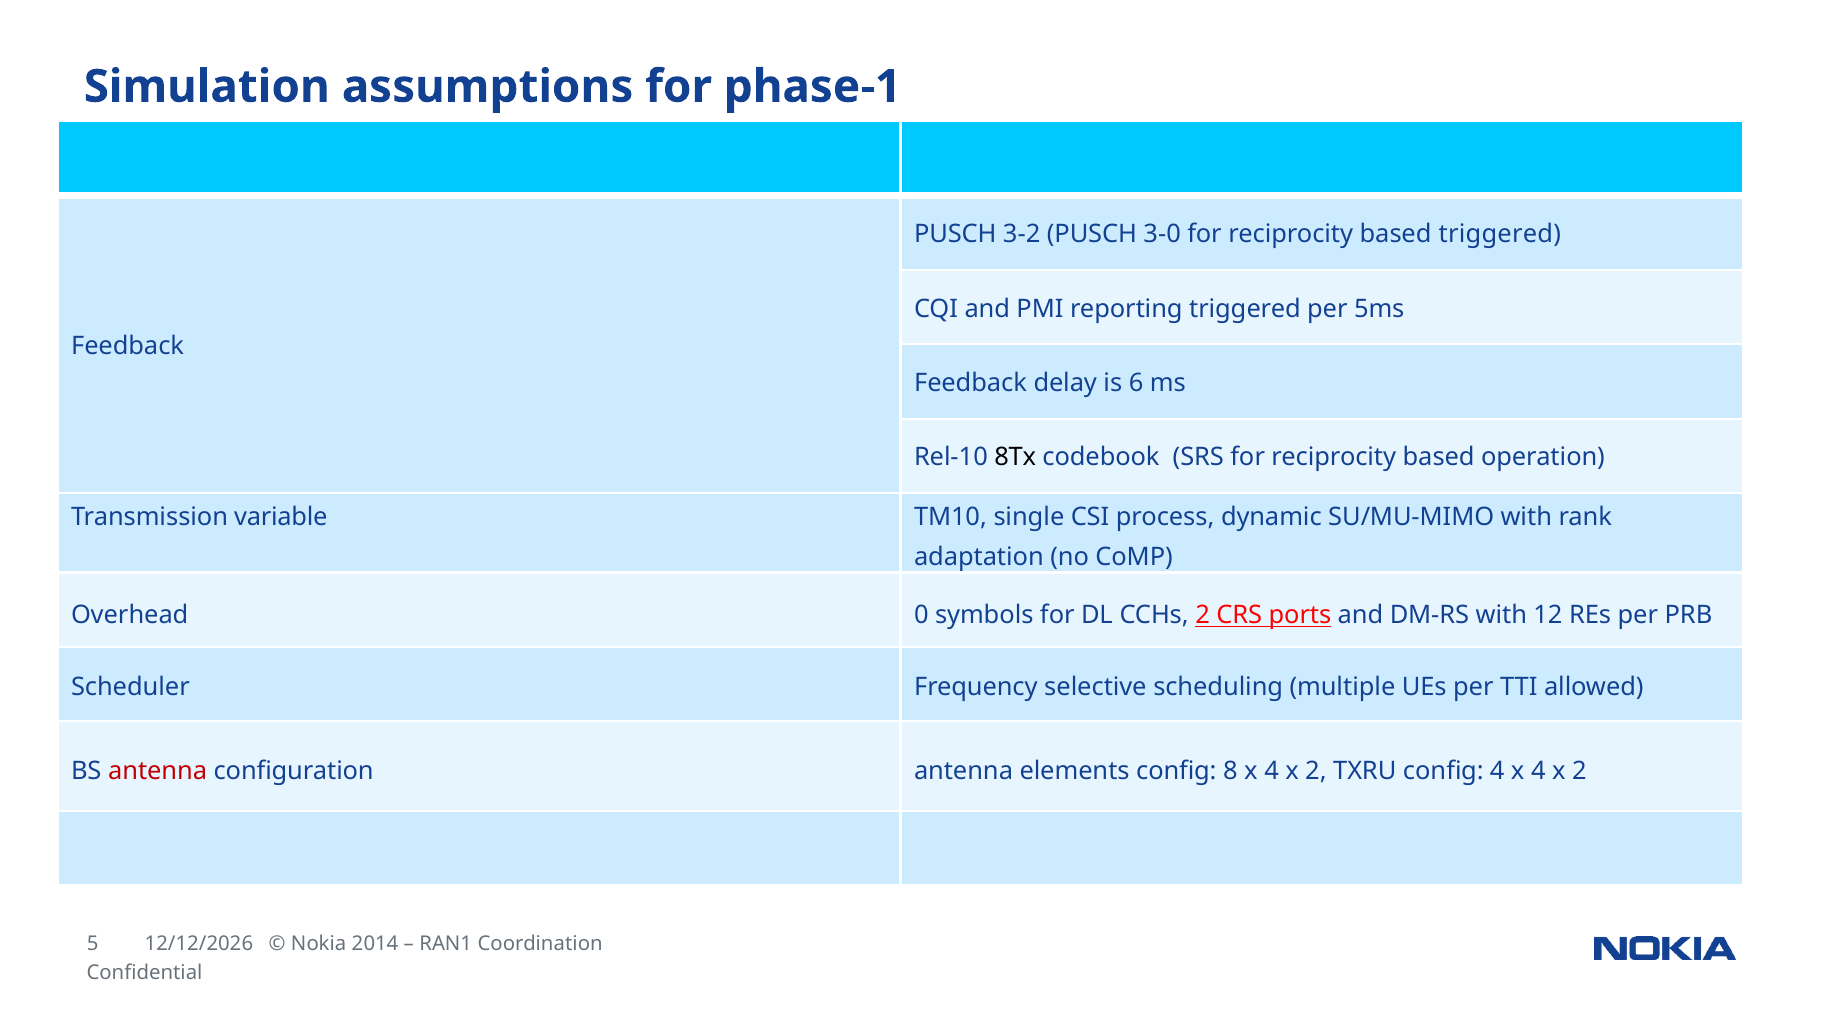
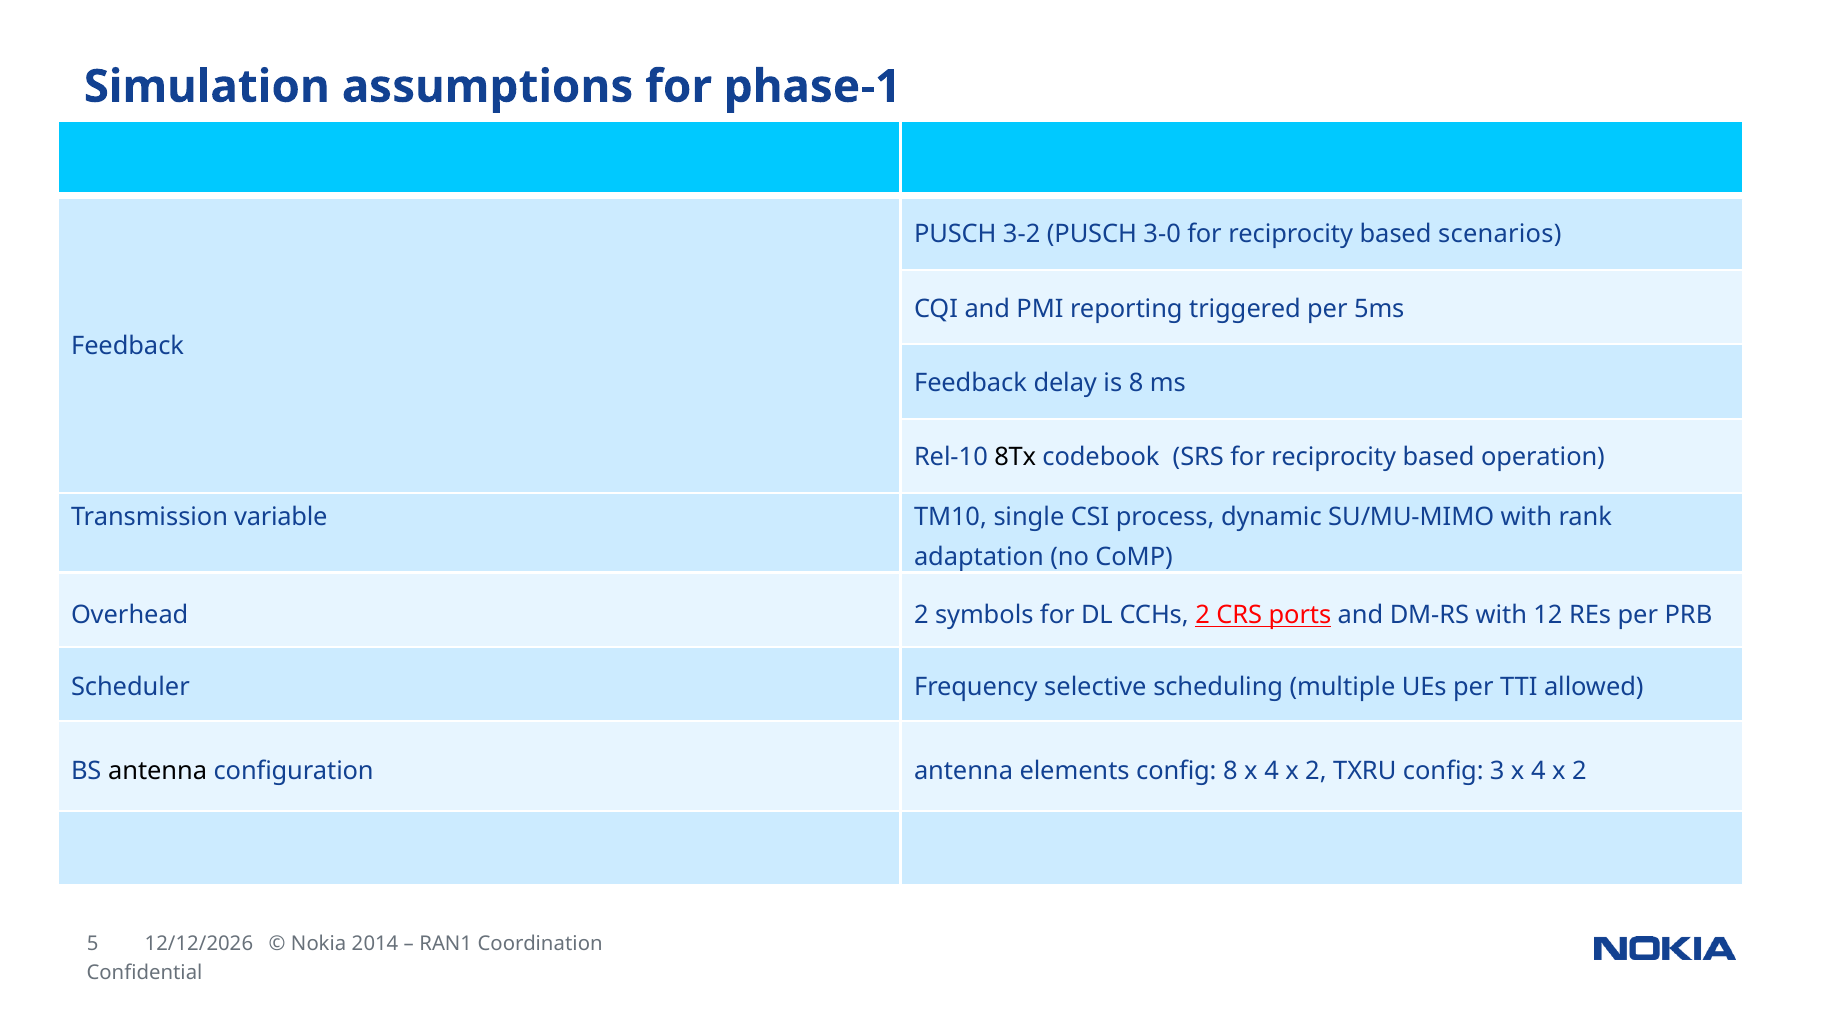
based triggered: triggered -> scenarios (1500, 234)
is 6: 6 -> 8 (1136, 383)
Overhead 0: 0 -> 2 (921, 615)
antenna colour: red -> black (158, 771)
config 4: 4 -> 3 (1497, 771)
